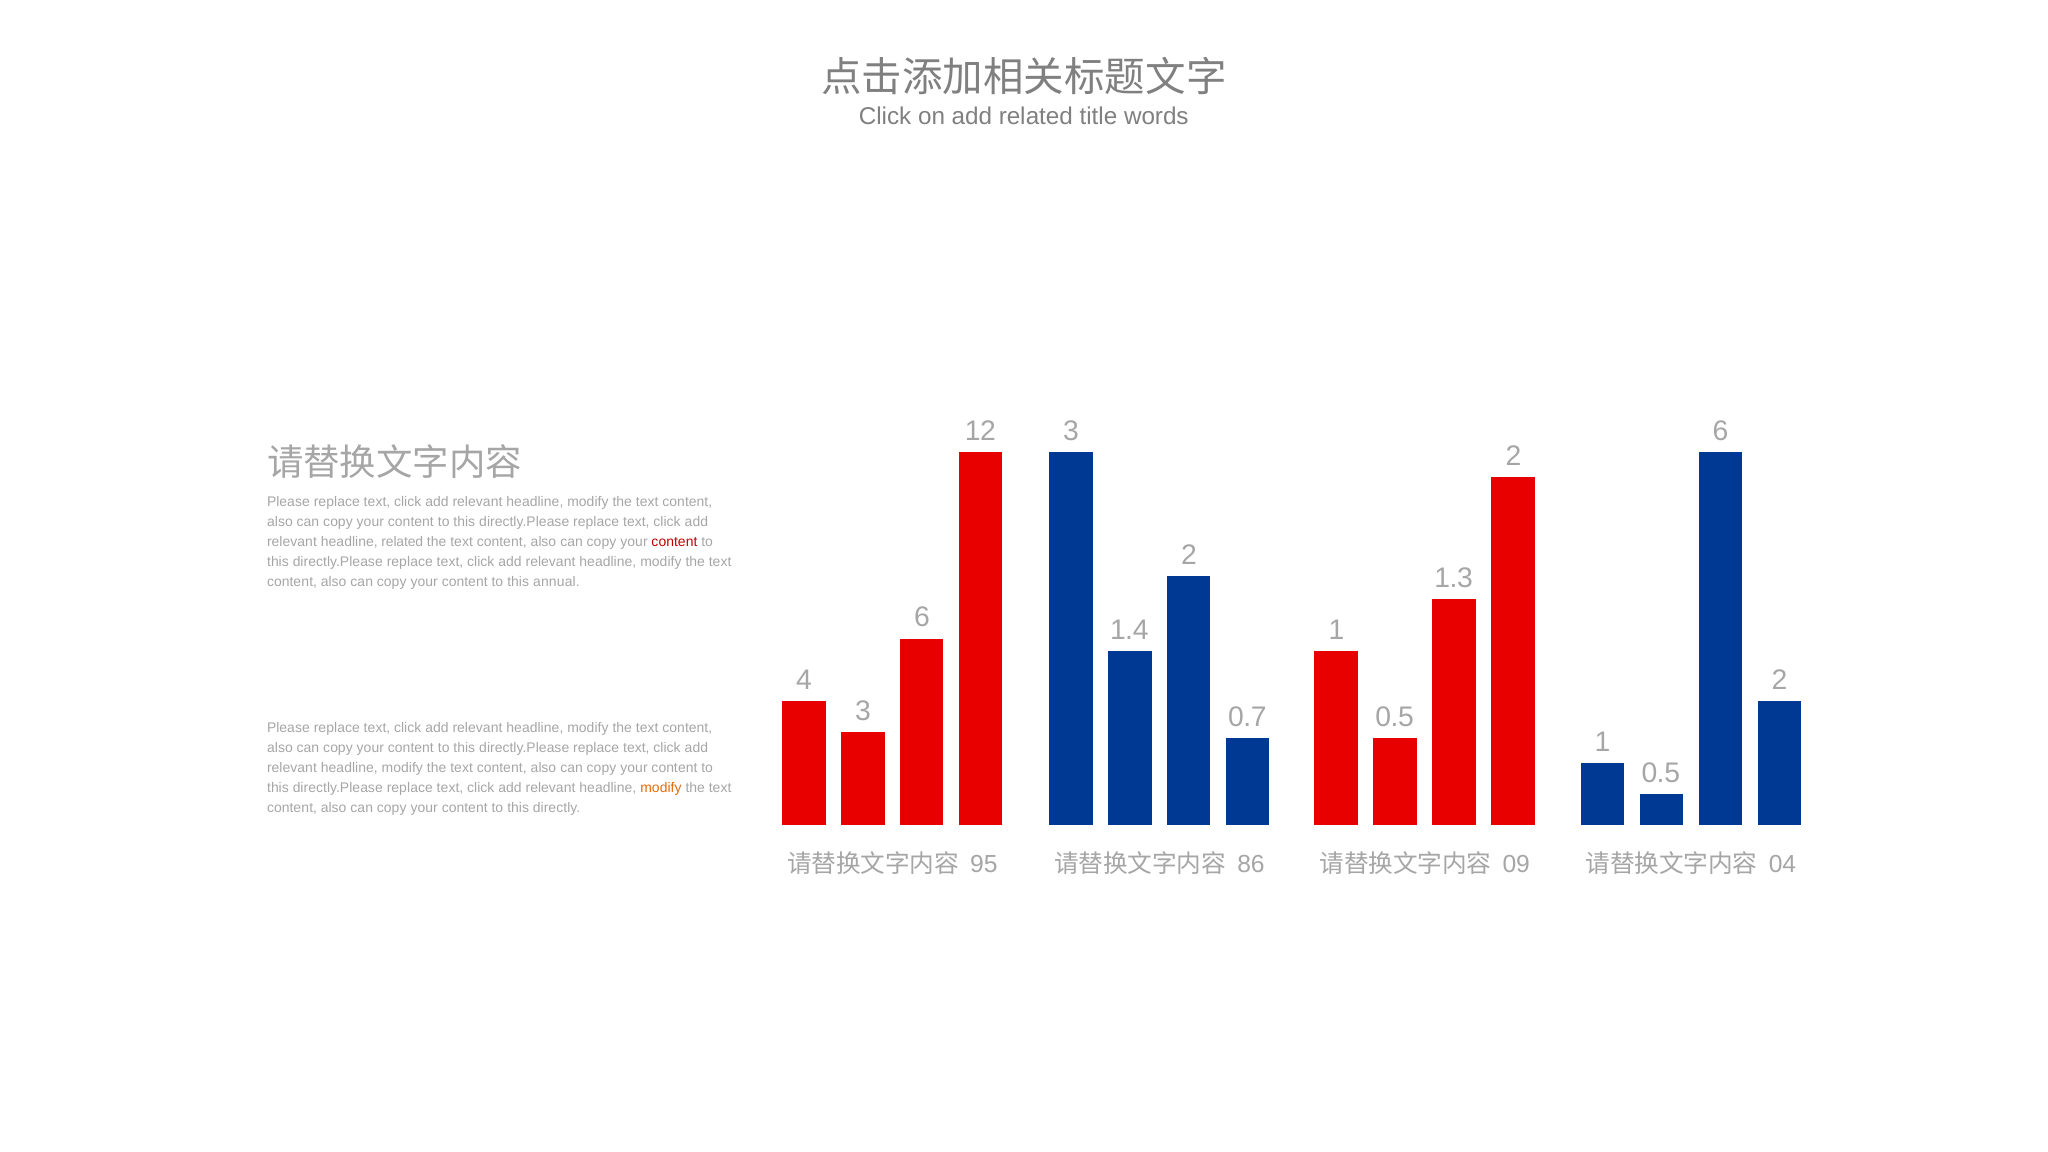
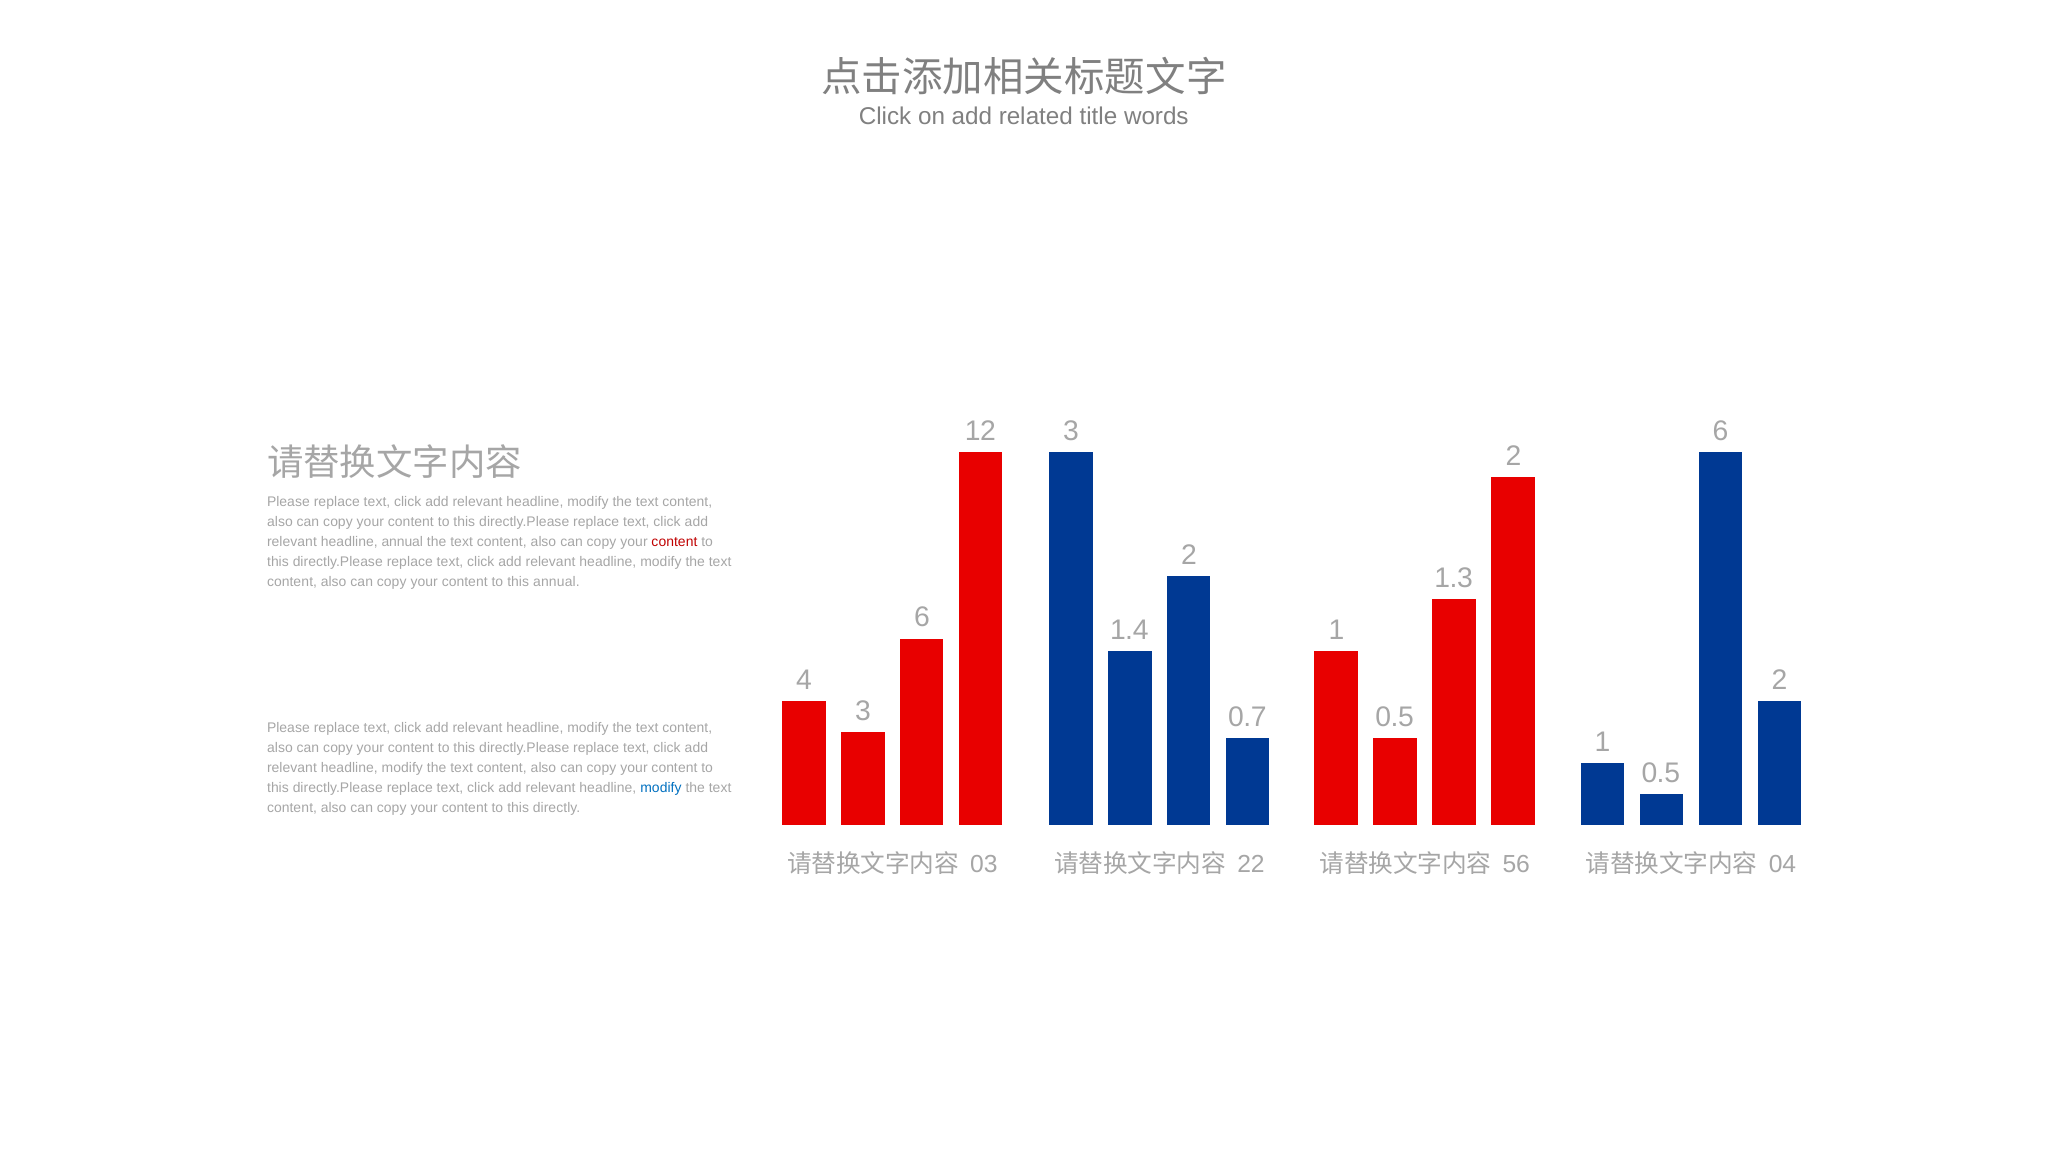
headline related: related -> annual (402, 542)
modify colour: orange -> blue (661, 788)
95: 95 -> 03 (984, 865)
86: 86 -> 22 (1251, 865)
09: 09 -> 56 (1516, 865)
